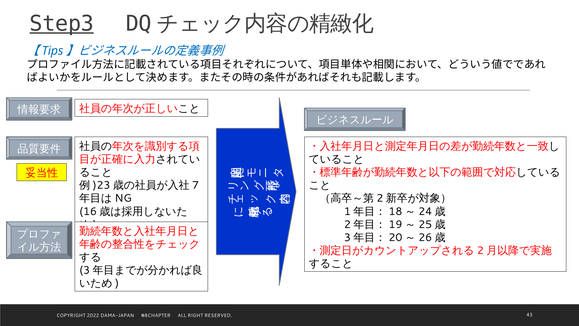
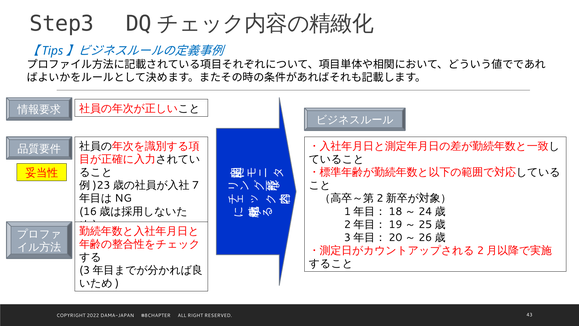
Step3 underline: present -> none (62, 24)
